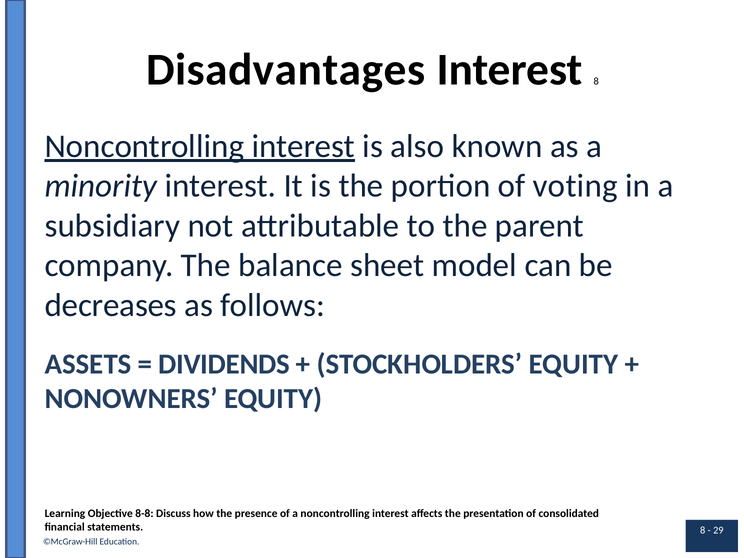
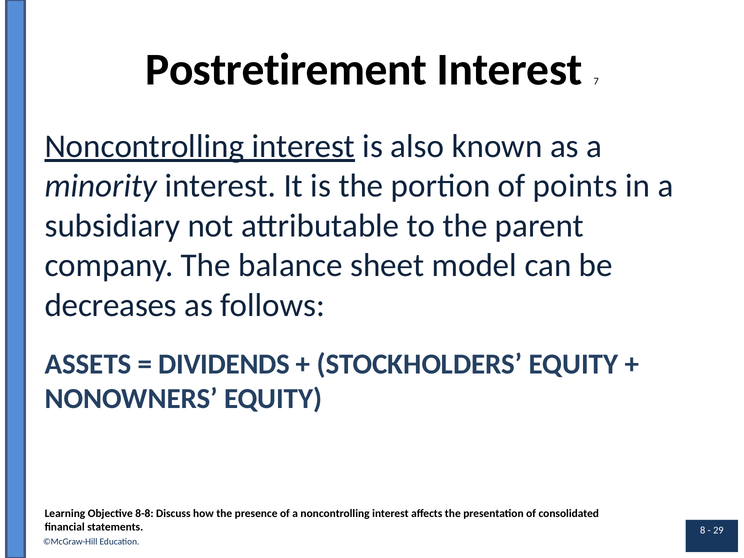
Disadvantages: Disadvantages -> Postretirement (286, 70)
Interest 8: 8 -> 7 (596, 81)
voting: voting -> points (575, 186)
